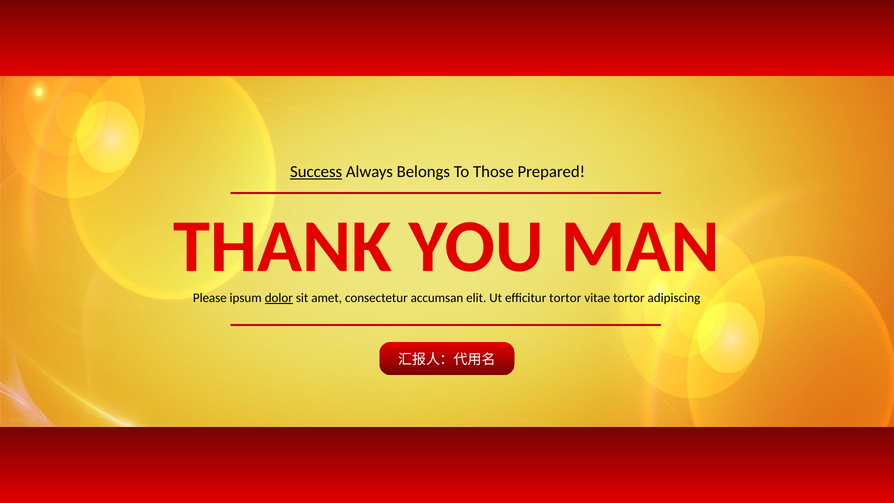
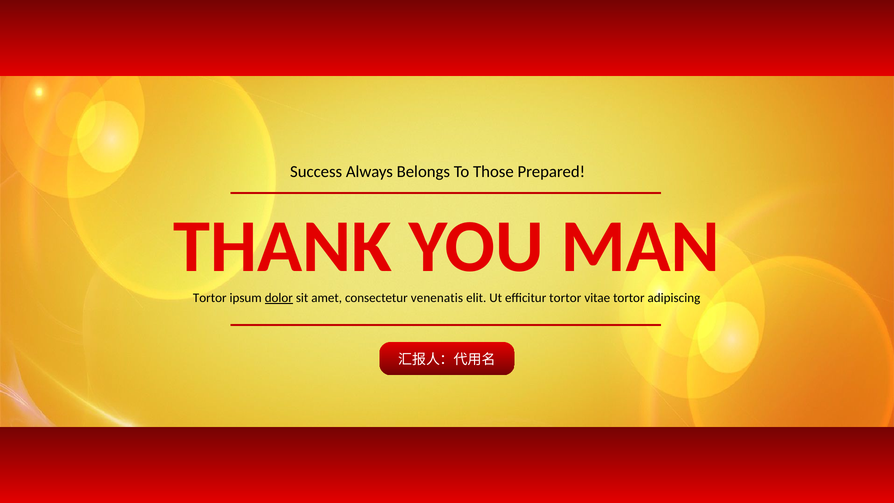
Success underline: present -> none (316, 172)
Please: Please -> Tortor (210, 298)
accumsan: accumsan -> venenatis (437, 298)
